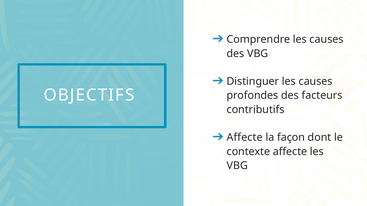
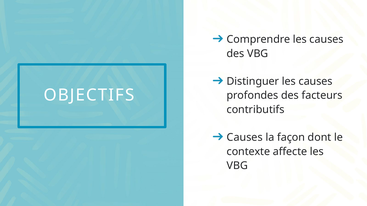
Affecte: Affecte -> Causes (245, 138)
